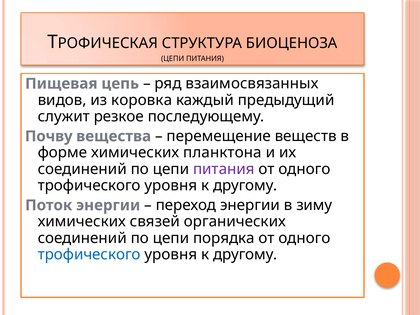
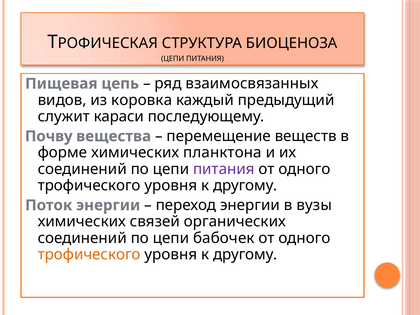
резкое: резкое -> караси (119, 116)
зиму: зиму -> вузы (314, 205)
порядка: порядка -> бабочек (224, 238)
трофического colour: blue -> orange (89, 254)
